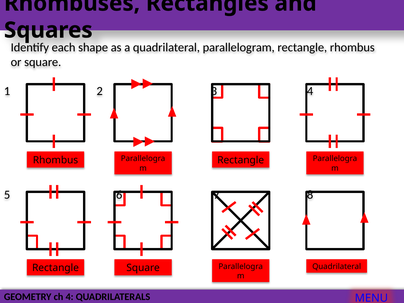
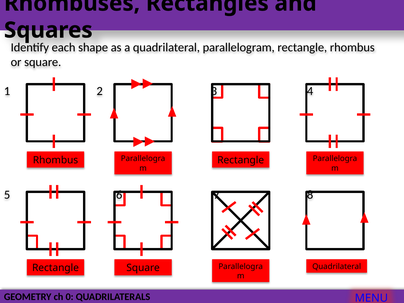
ch 4: 4 -> 0 (70, 297)
